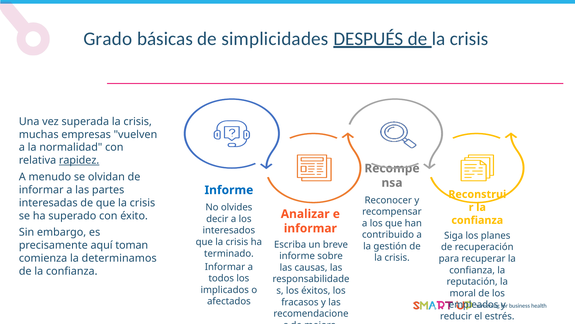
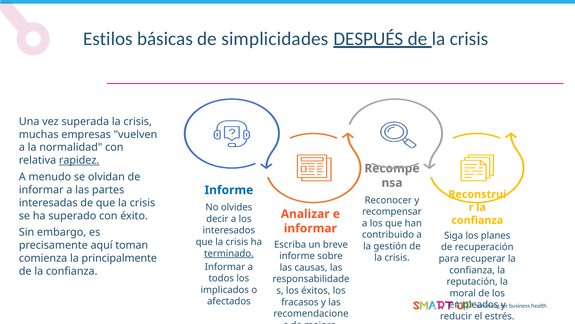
Grado: Grado -> Estilos (108, 39)
terminado underline: none -> present (229, 253)
determinamos: determinamos -> principalmente (119, 258)
